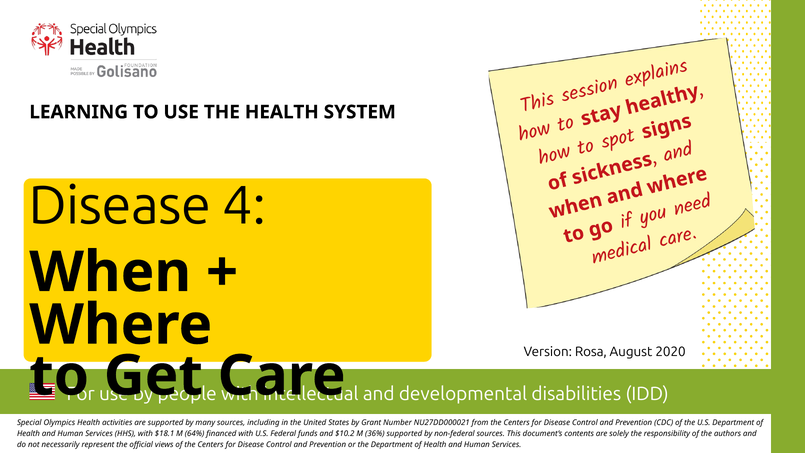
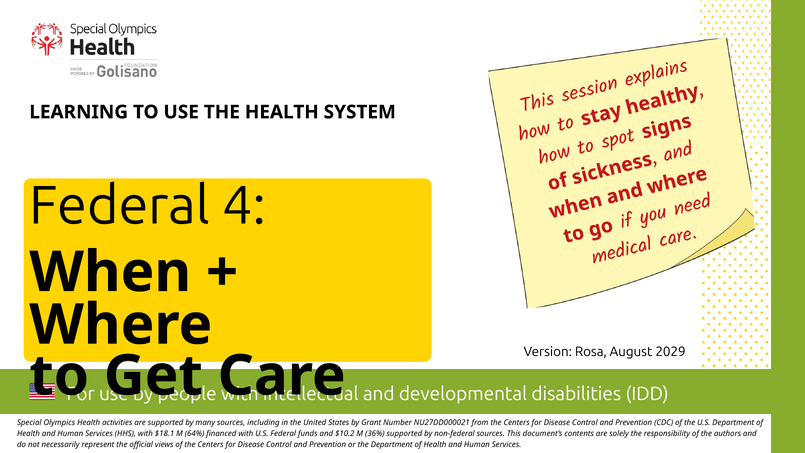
Disease: Disease -> Federal (120, 206)
2020: 2020 -> 2029 (671, 352)
